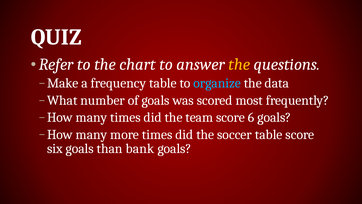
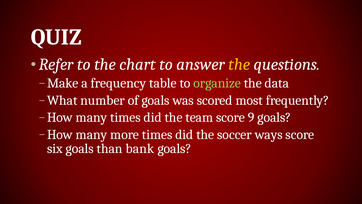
organize colour: light blue -> light green (217, 83)
6: 6 -> 9 (251, 117)
soccer table: table -> ways (269, 134)
